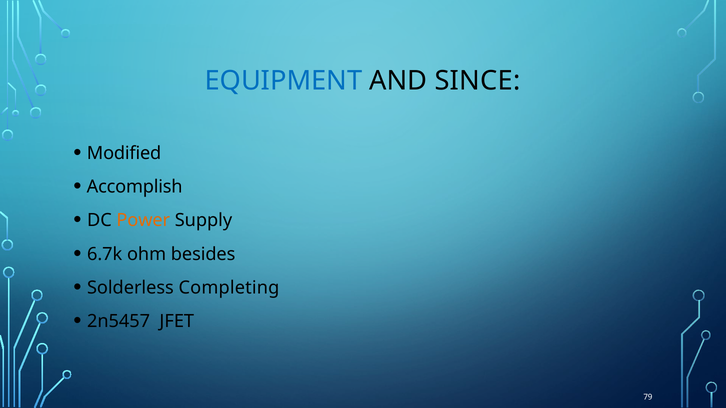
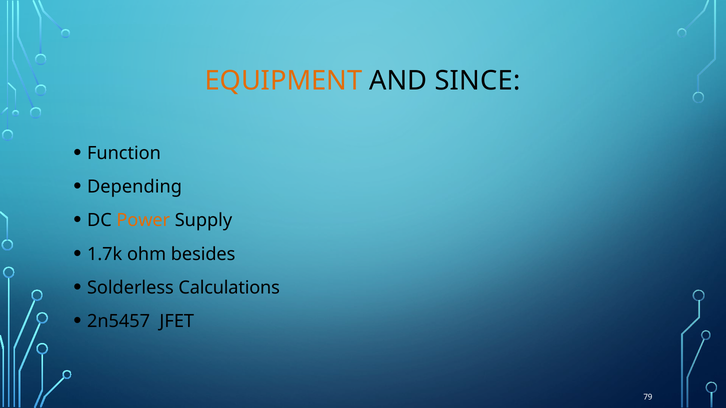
EQUIPMENT colour: blue -> orange (283, 81)
Modified: Modified -> Function (124, 153)
Accomplish: Accomplish -> Depending (135, 187)
6.7k: 6.7k -> 1.7k (105, 254)
Completing: Completing -> Calculations (229, 288)
